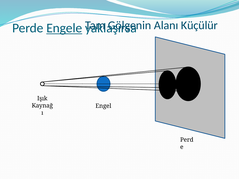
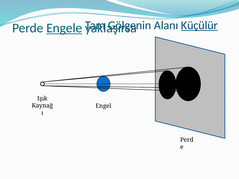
Küçülür underline: none -> present (199, 25)
